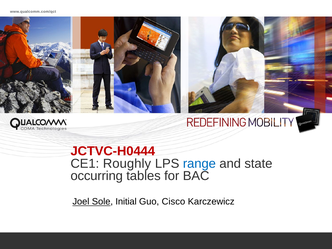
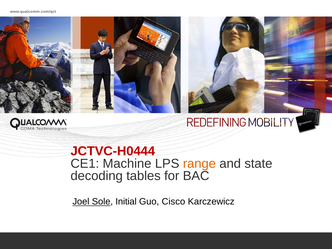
Roughly: Roughly -> Machine (127, 164)
range colour: blue -> orange (199, 164)
occurring: occurring -> decoding (97, 176)
